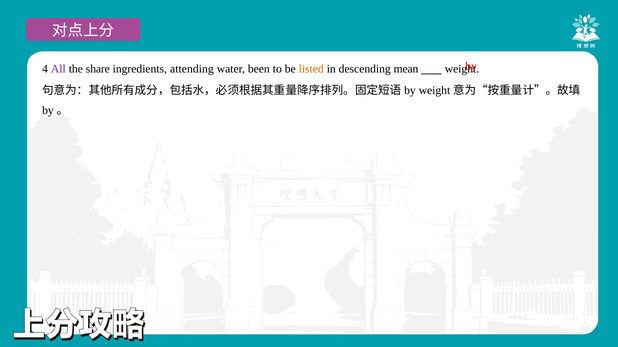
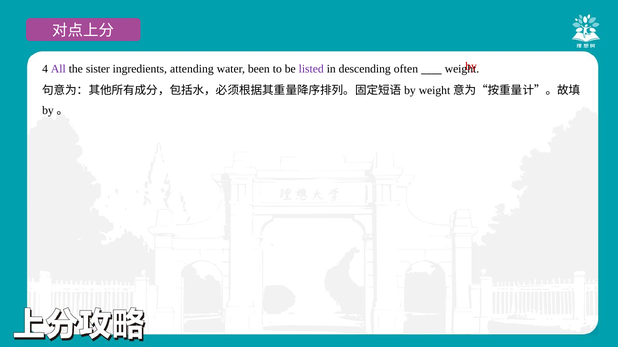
share: share -> sister (98, 69)
listed colour: orange -> purple (311, 69)
mean: mean -> often (406, 69)
